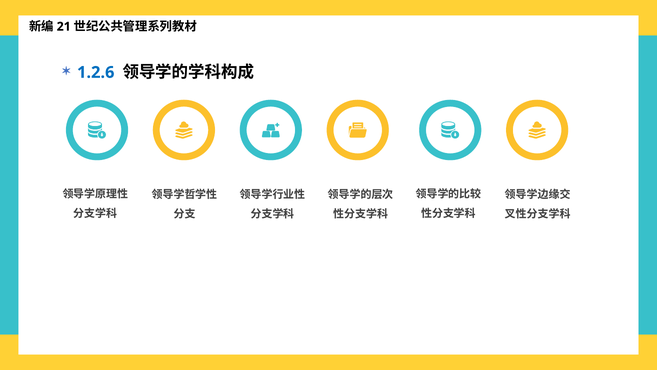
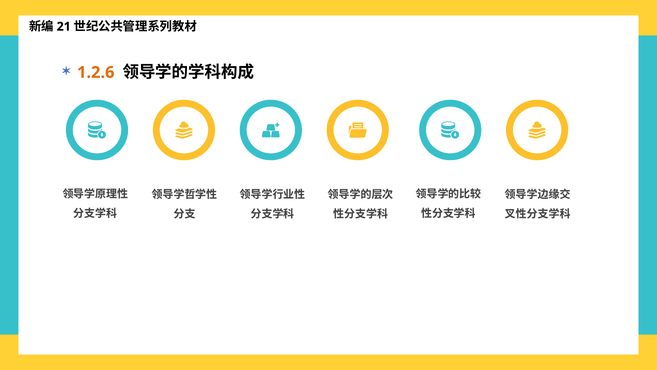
1.2.6 colour: blue -> orange (96, 72)
